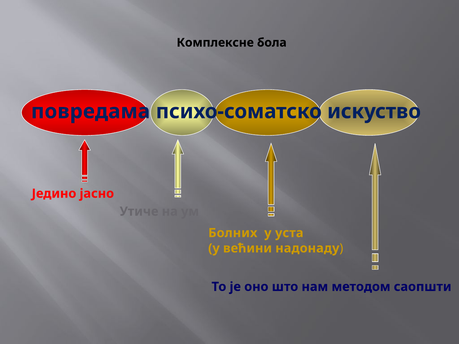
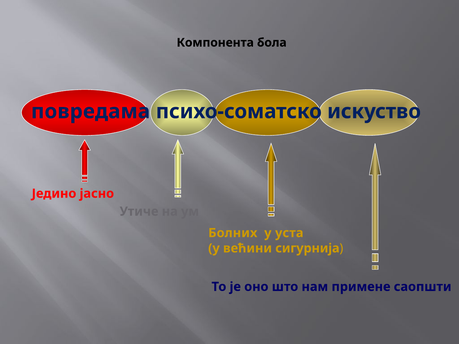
Комплексне: Комплексне -> Компонента (215, 43)
надонаду: надонаду -> сигурнија (307, 248)
методом: методом -> примене (361, 287)
